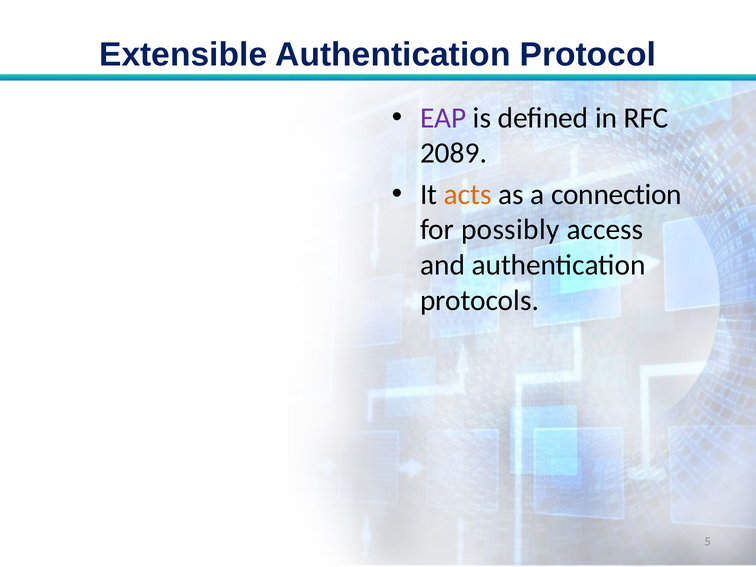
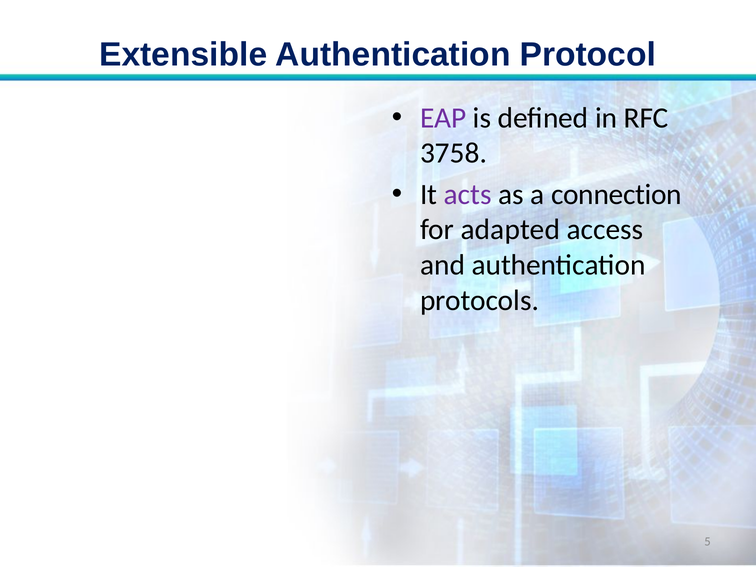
2089: 2089 -> 3758 (454, 153)
acts colour: orange -> purple (468, 194)
possibly: possibly -> adapted (510, 230)
